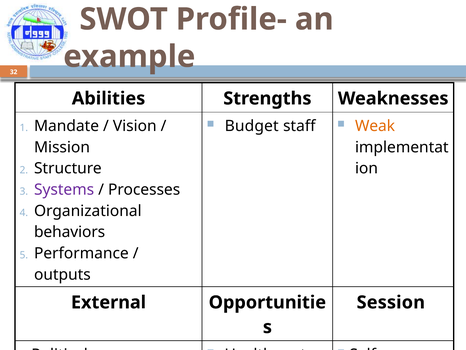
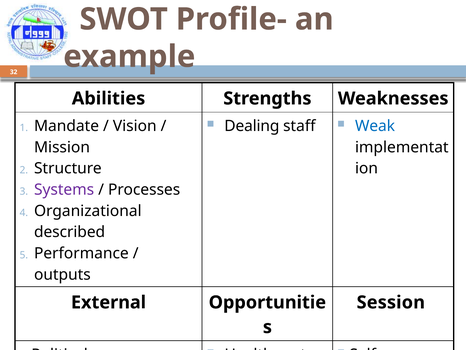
Budget: Budget -> Dealing (252, 126)
Weak colour: orange -> blue (375, 126)
behaviors: behaviors -> described (70, 232)
